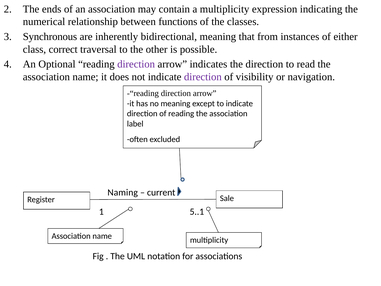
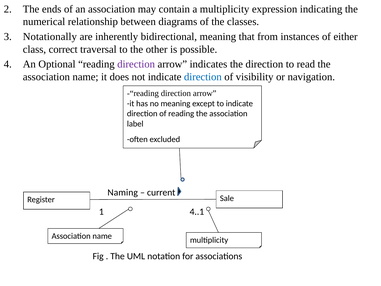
functions: functions -> diagrams (178, 22)
Synchronous: Synchronous -> Notationally (50, 37)
direction colour: purple -> blue (203, 77)
5..1: 5..1 -> 4..1 (197, 211)
